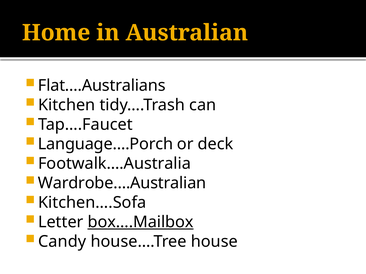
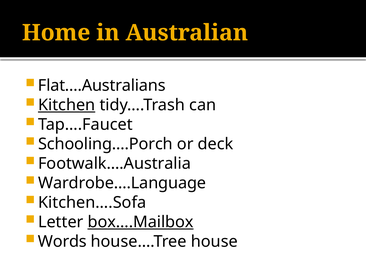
Kitchen underline: none -> present (67, 105)
Language….Porch: Language….Porch -> Schooling….Porch (105, 144)
Wardrobe….Australian: Wardrobe….Australian -> Wardrobe….Language (122, 183)
Candy: Candy -> Words (62, 242)
